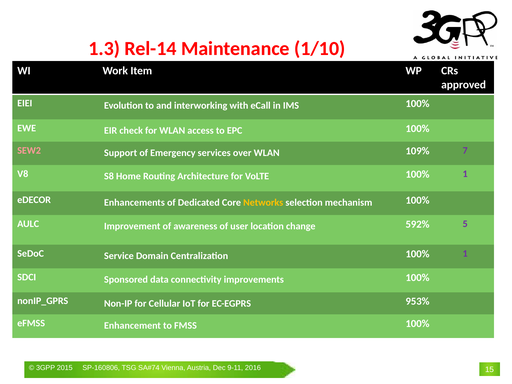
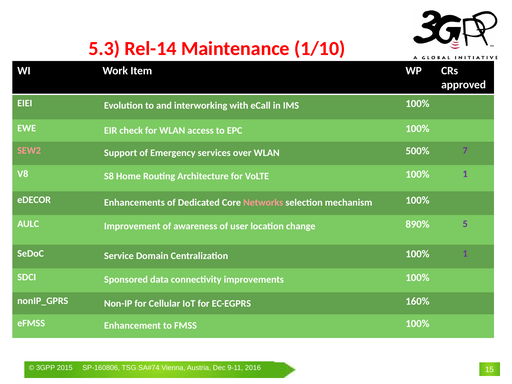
1.3: 1.3 -> 5.3 (104, 49)
109%: 109% -> 500% (417, 151)
Networks colour: yellow -> pink (263, 202)
592%: 592% -> 890% (417, 224)
953%: 953% -> 160% (417, 301)
